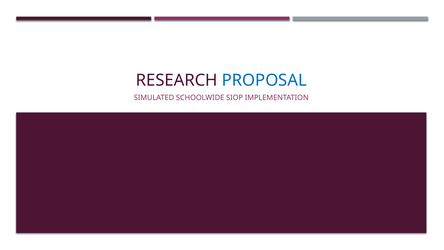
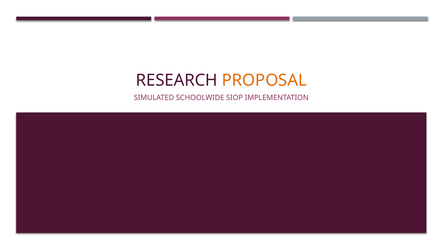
PROPOSAL colour: blue -> orange (264, 80)
